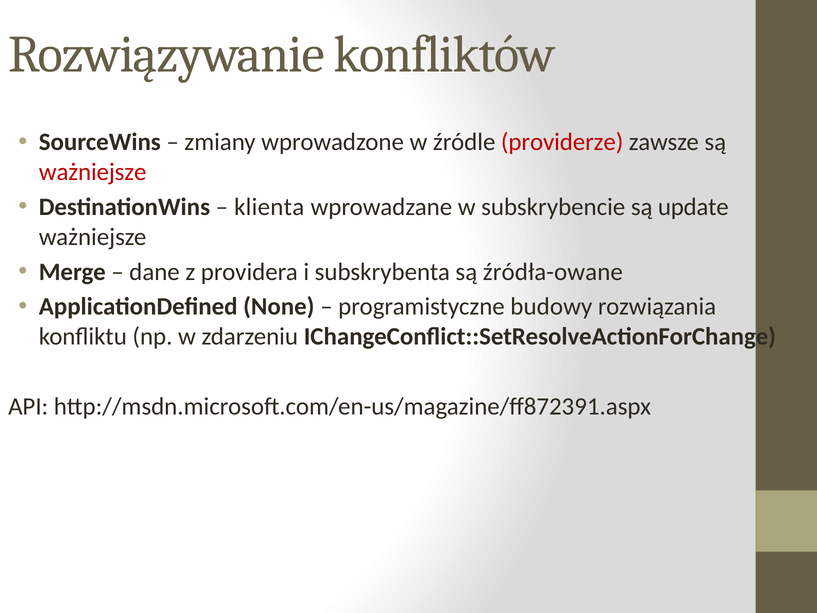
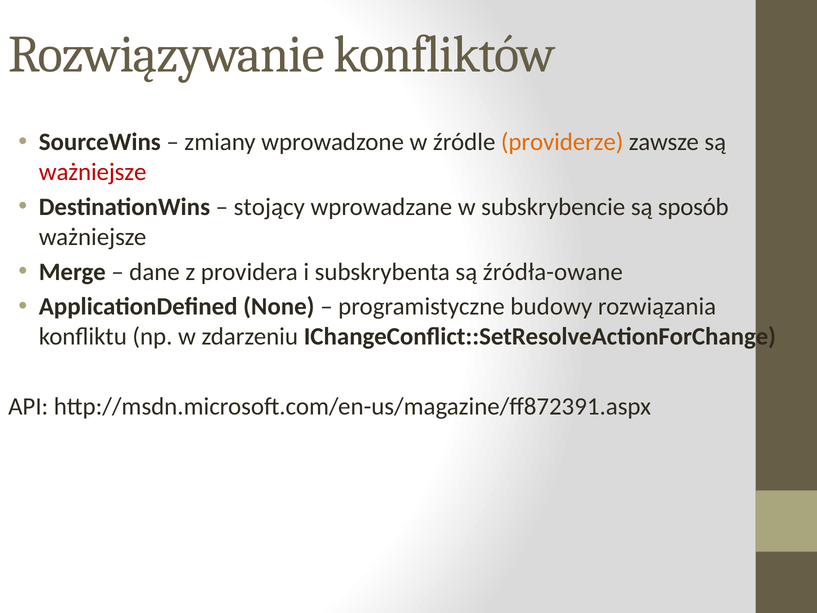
providerze colour: red -> orange (562, 142)
klienta: klienta -> stojący (269, 207)
update: update -> sposób (693, 207)
